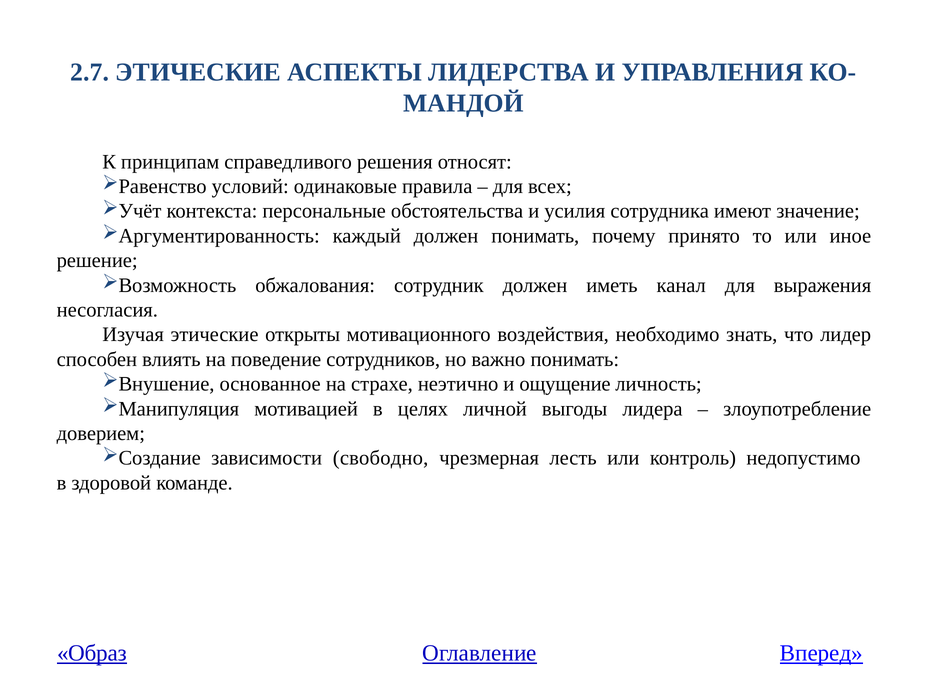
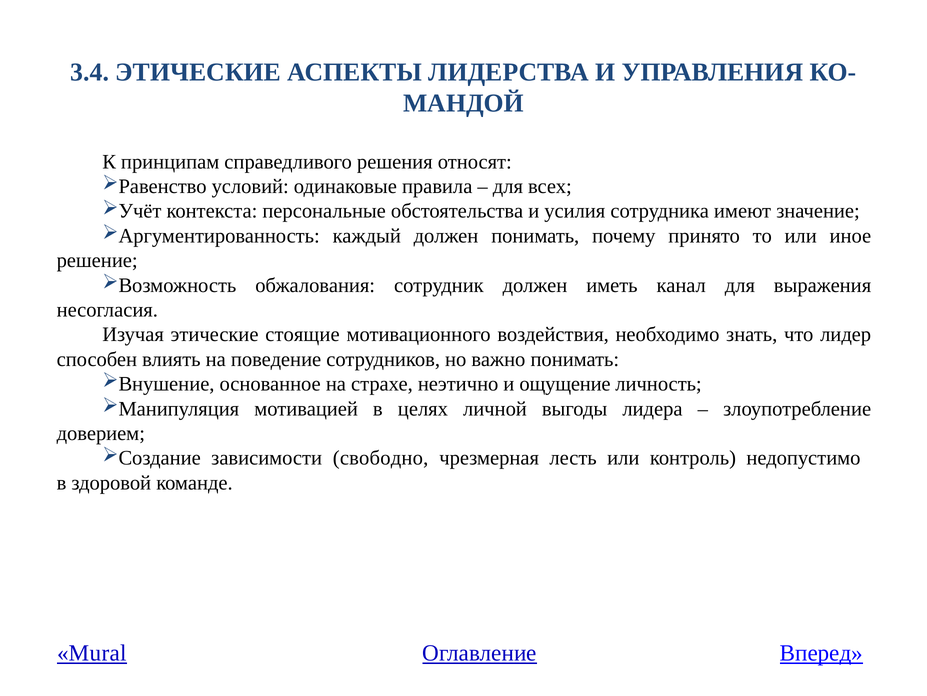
2.7: 2.7 -> 3.4 (90, 72)
открыты: открыты -> стоящие (302, 334)
Образ: Образ -> Mural (92, 652)
